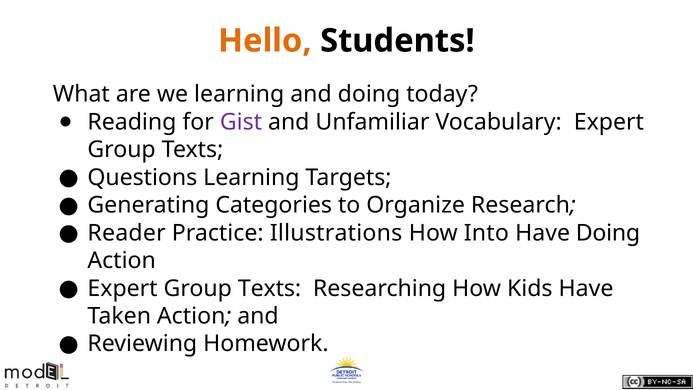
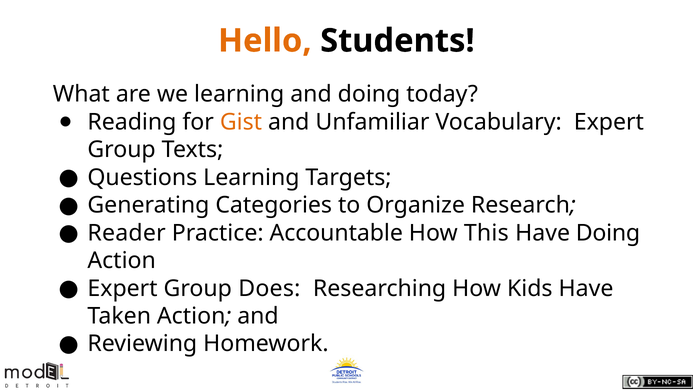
Gist colour: purple -> orange (241, 122)
Illustrations: Illustrations -> Accountable (336, 233)
Into: Into -> This (486, 233)
Texts: Texts -> Does (269, 288)
